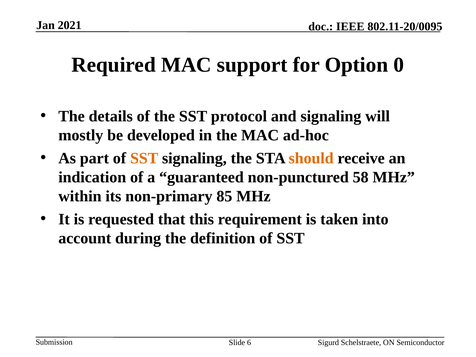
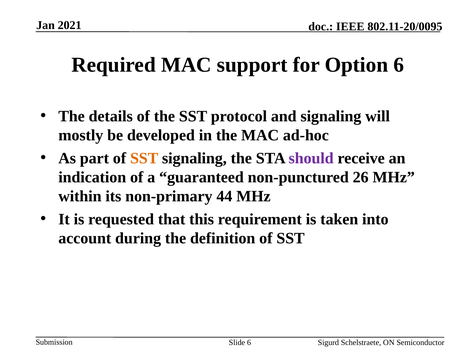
Option 0: 0 -> 6 (399, 65)
should colour: orange -> purple (311, 158)
58: 58 -> 26 (361, 177)
85: 85 -> 44 (224, 196)
